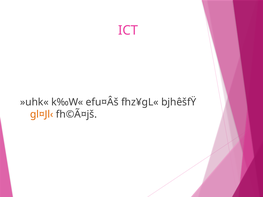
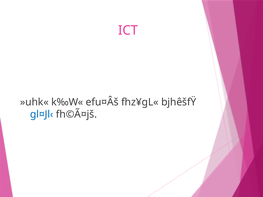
gl¤Jl‹ colour: orange -> blue (42, 114)
